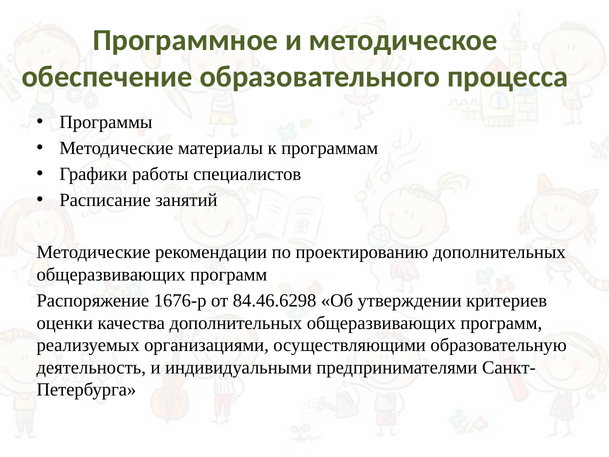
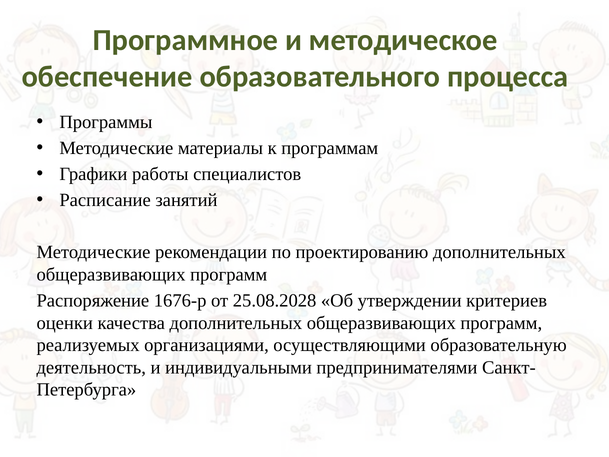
84.46.6298: 84.46.6298 -> 25.08.2028 (275, 300)
